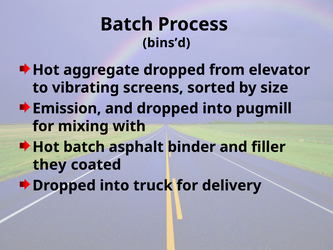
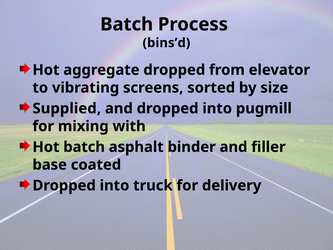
Emission: Emission -> Supplied (67, 108)
they: they -> base (50, 165)
